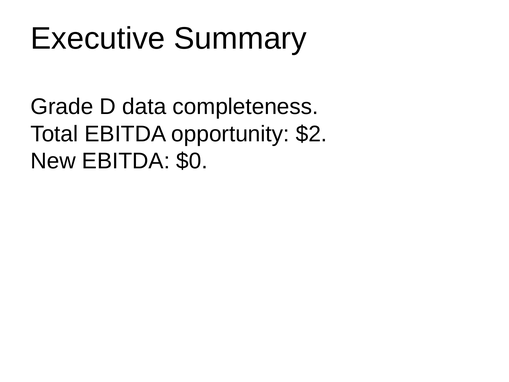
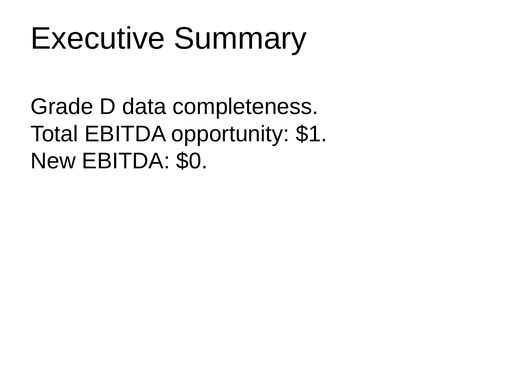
$2: $2 -> $1 (311, 134)
